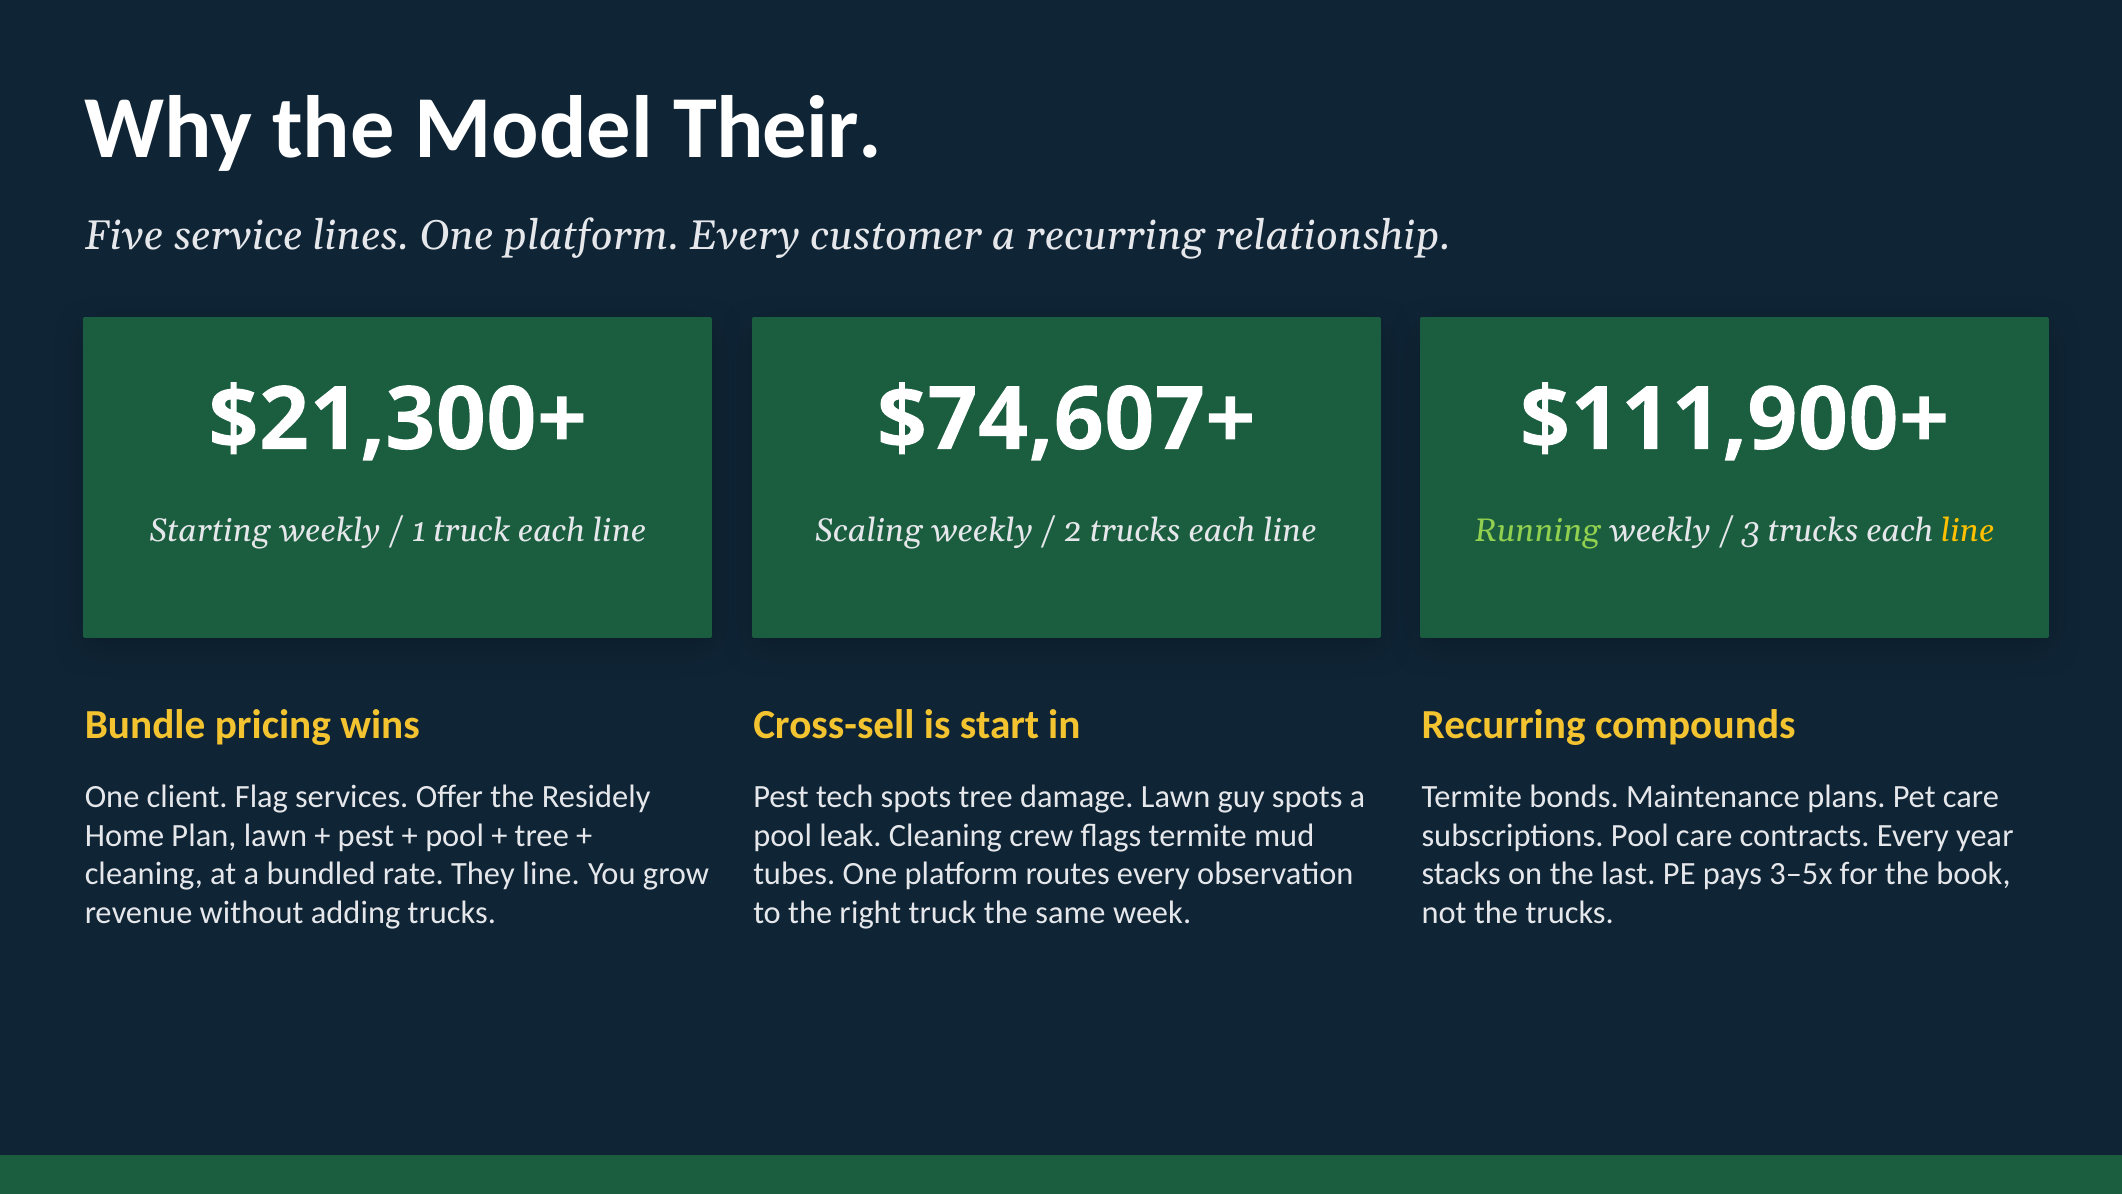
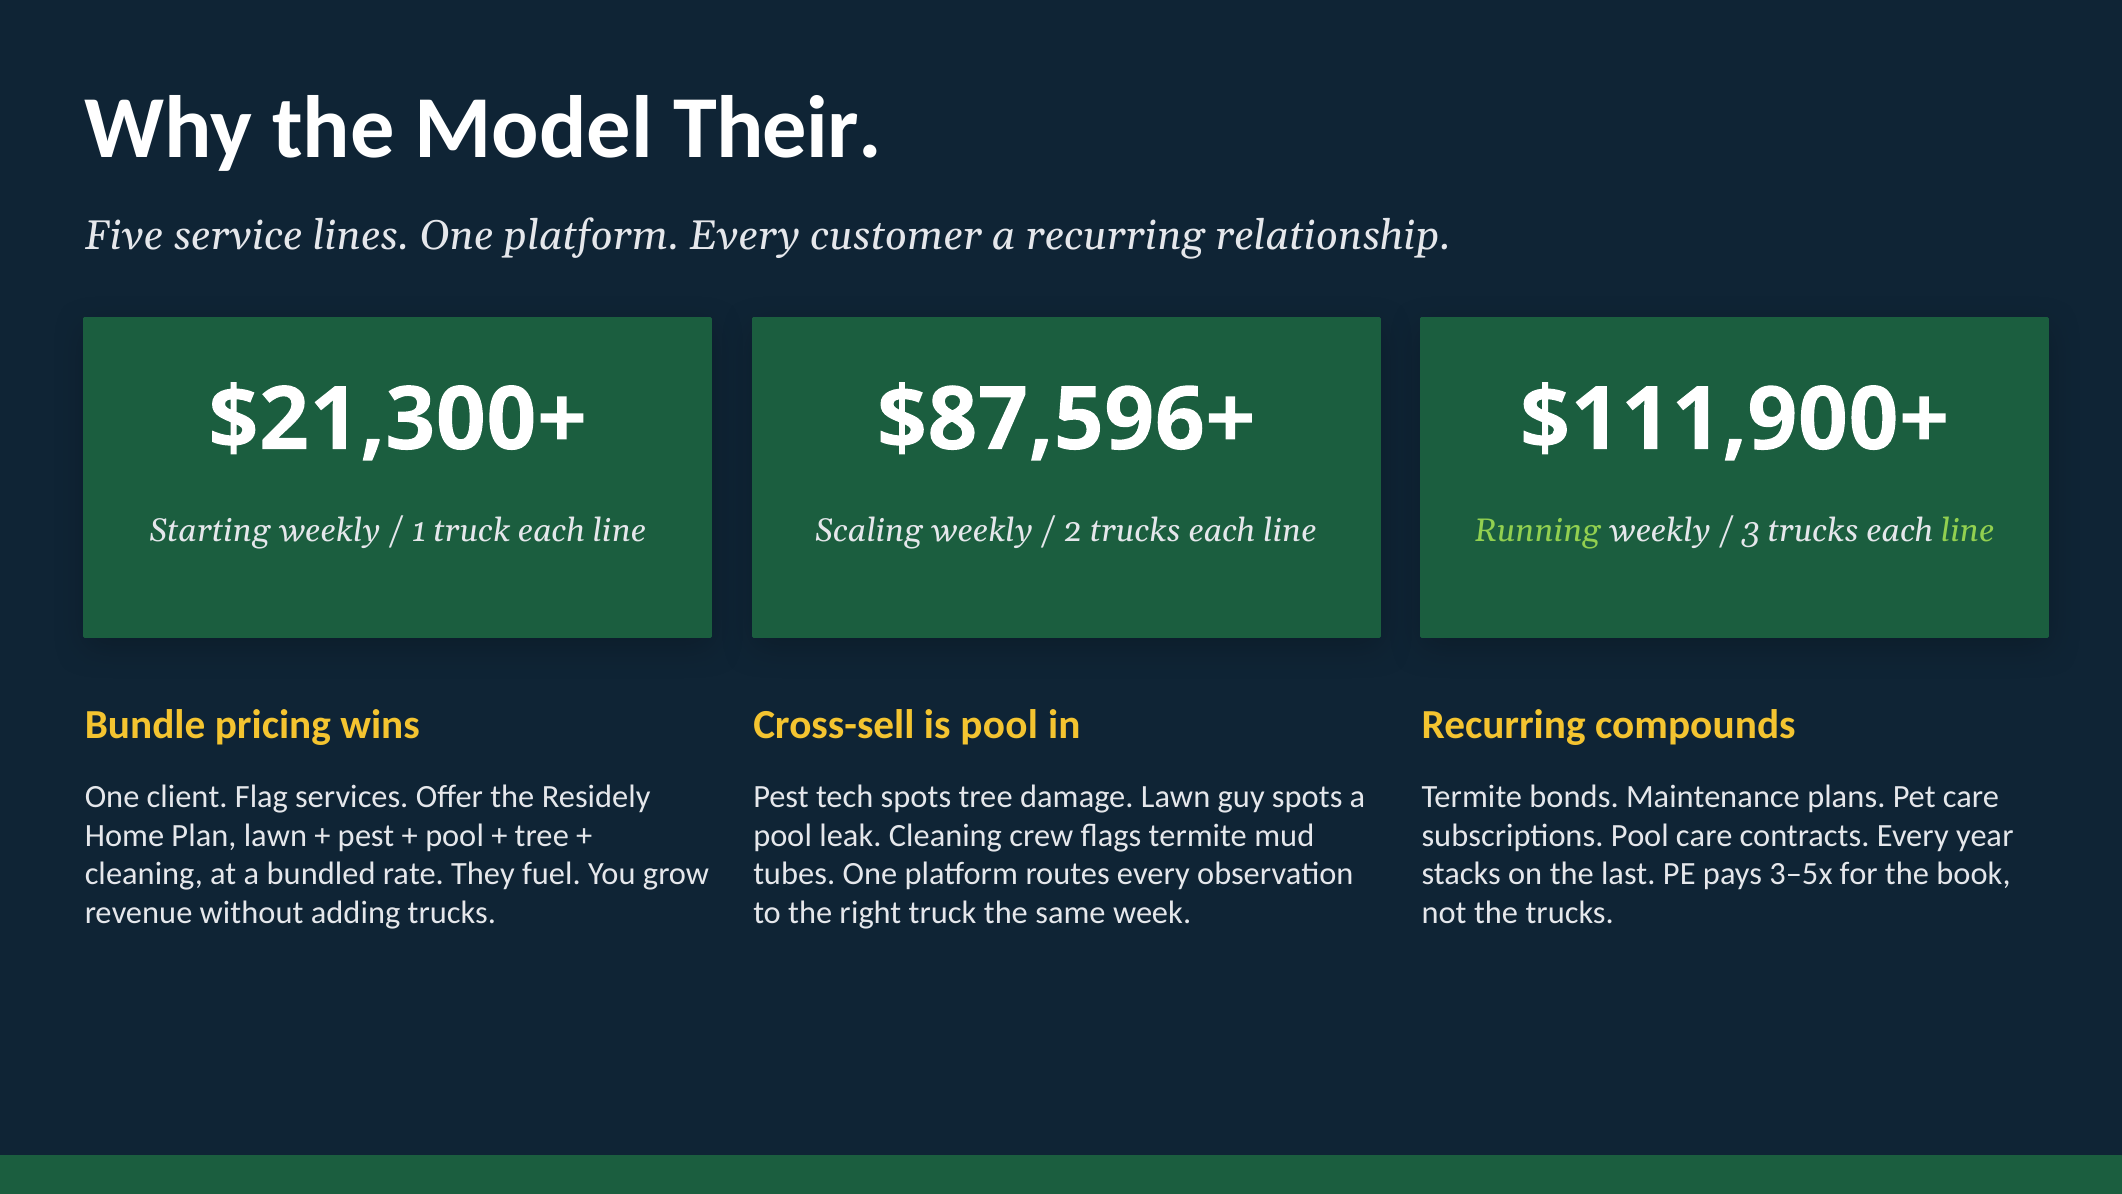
$74,607+: $74,607+ -> $87,596+ (1066, 420)
line colour: yellow -> light green (1968, 531)
is start: start -> pool (999, 724)
They line: line -> fuel (551, 874)
